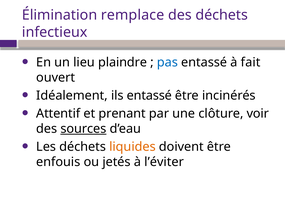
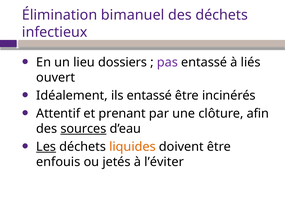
remplace: remplace -> bimanuel (133, 15)
plaindre: plaindre -> dossiers (123, 62)
pas colour: blue -> purple (167, 62)
fait: fait -> liés (251, 62)
voir: voir -> afin (258, 113)
Les underline: none -> present (46, 146)
